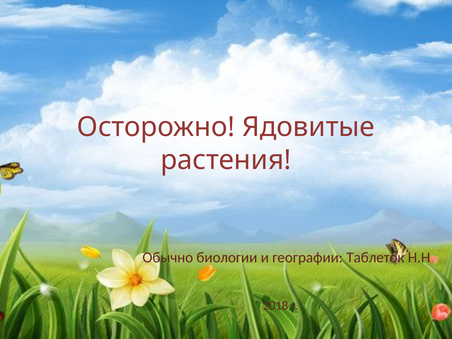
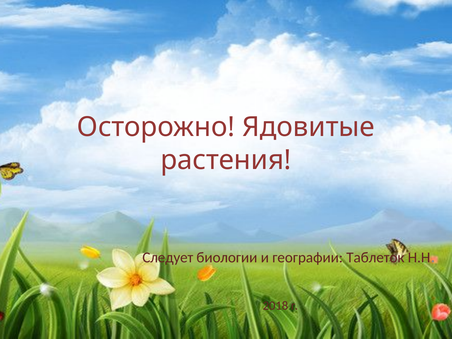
Обычно: Обычно -> Следует (168, 258)
